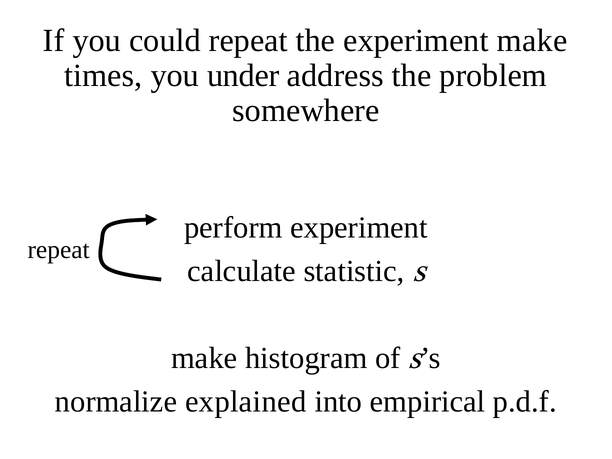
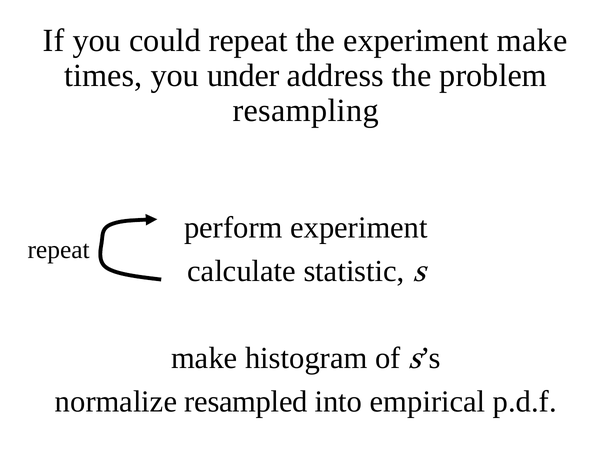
somewhere: somewhere -> resampling (306, 110)
explained: explained -> resampled (246, 402)
